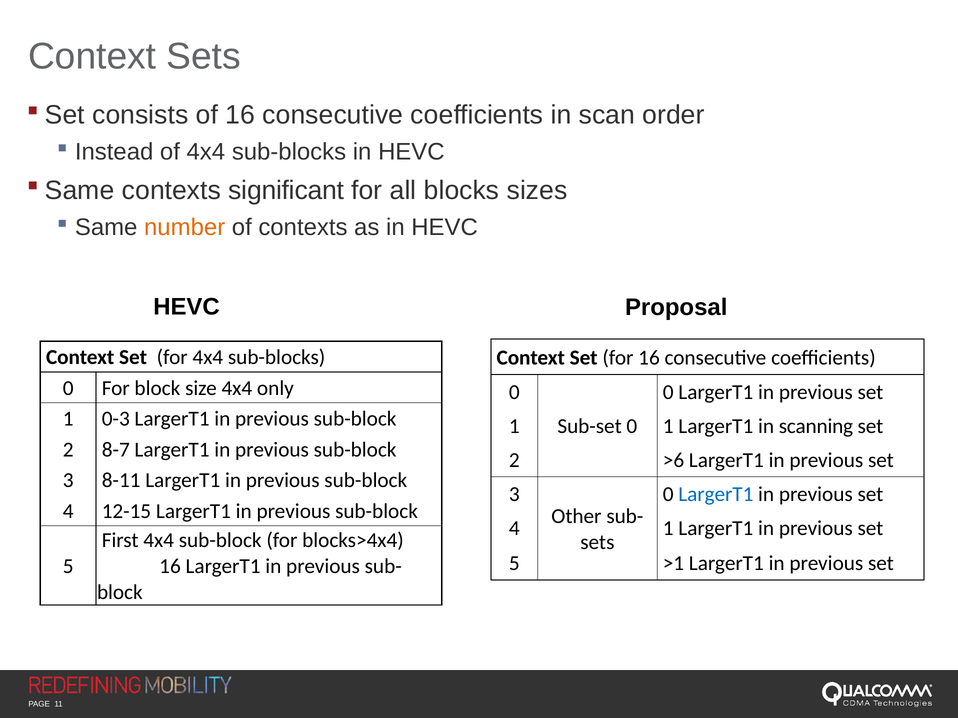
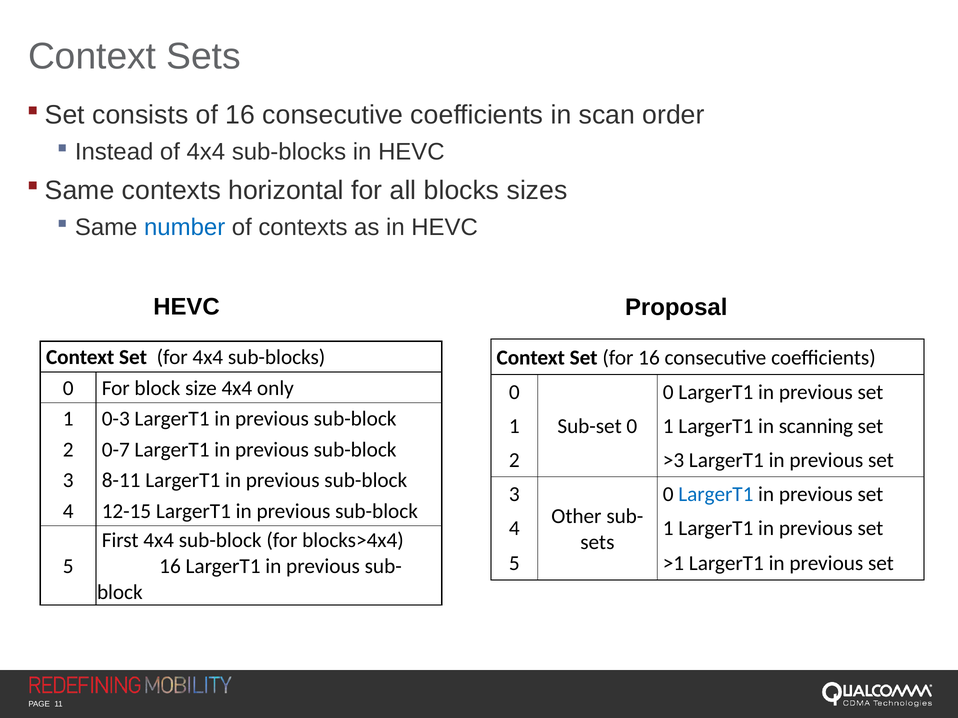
significant: significant -> horizontal (286, 190)
number colour: orange -> blue (185, 228)
8-7: 8-7 -> 0-7 (116, 450)
>6: >6 -> >3 (673, 461)
